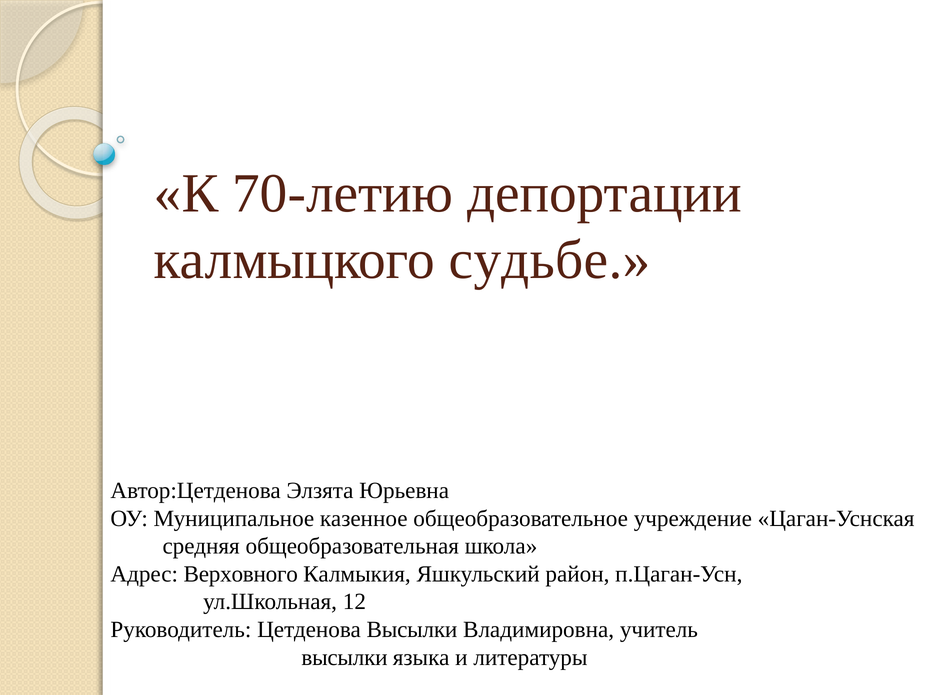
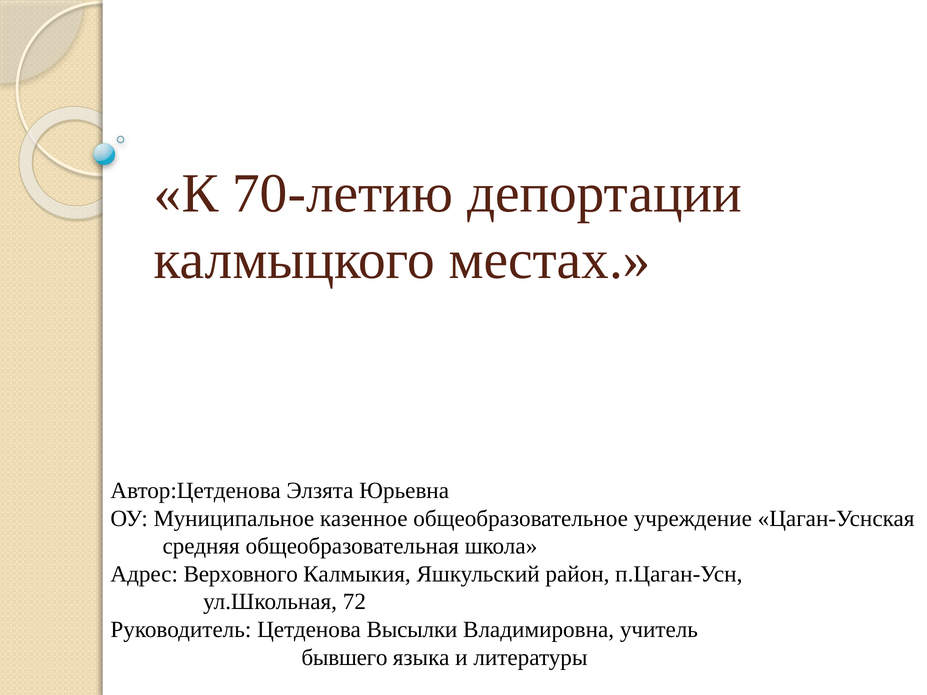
судьбе: судьбе -> местах (550, 260)
12: 12 -> 72 (354, 602)
высылки: высылки -> бывшего (344, 658)
